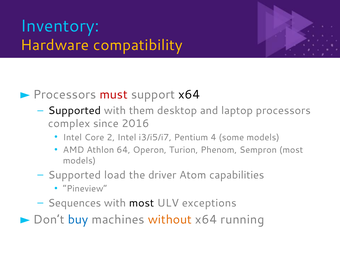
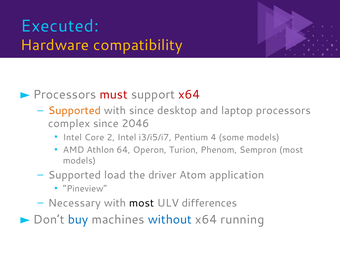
Inventory: Inventory -> Executed (60, 26)
x64 colour: black -> red (189, 95)
Supported colour: black -> orange (74, 111)
with them: them -> since (142, 111)
2016: 2016 -> 2046 (135, 124)
capabilities: capabilities -> application (237, 175)
Sequences: Sequences -> Necessary (74, 203)
exceptions: exceptions -> differences (209, 203)
without colour: orange -> blue (170, 220)
